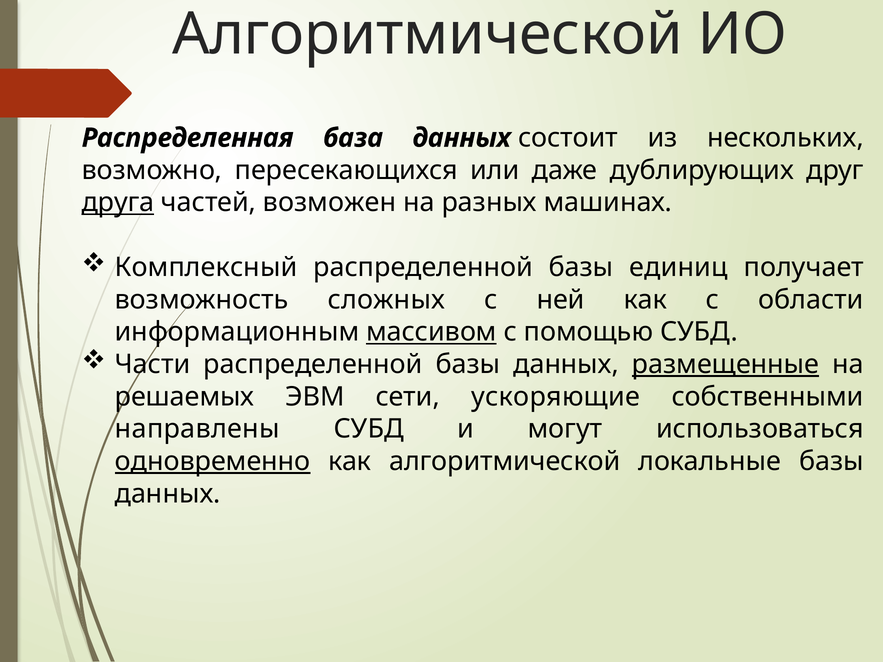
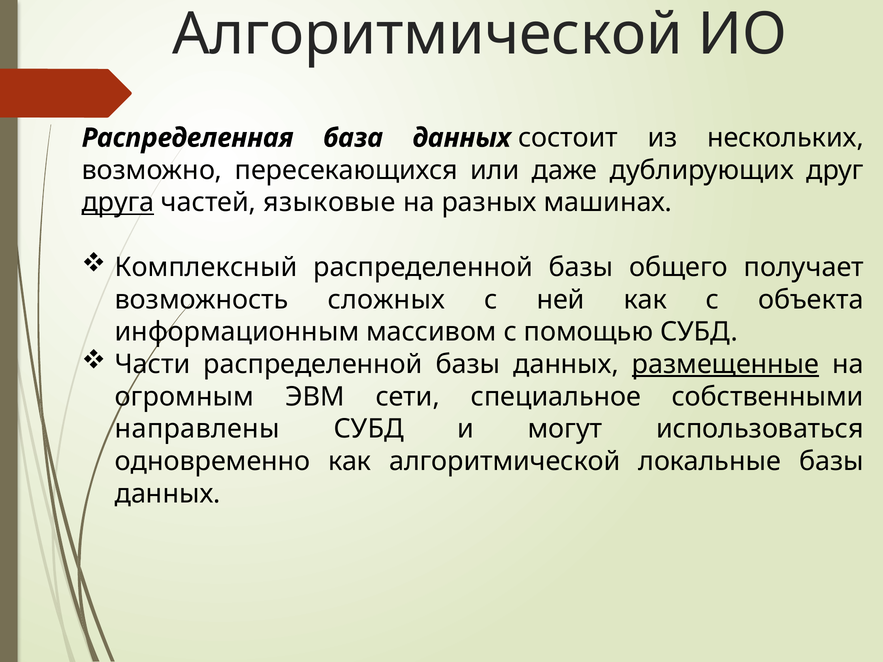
возможен: возможен -> языковые (329, 203)
единиц: единиц -> общего (679, 267)
области: области -> объекта (811, 300)
массивом underline: present -> none (431, 332)
решаемых: решаемых -> огромным (184, 397)
ускоряющие: ускоряющие -> специальное (556, 397)
одновременно underline: present -> none (213, 462)
